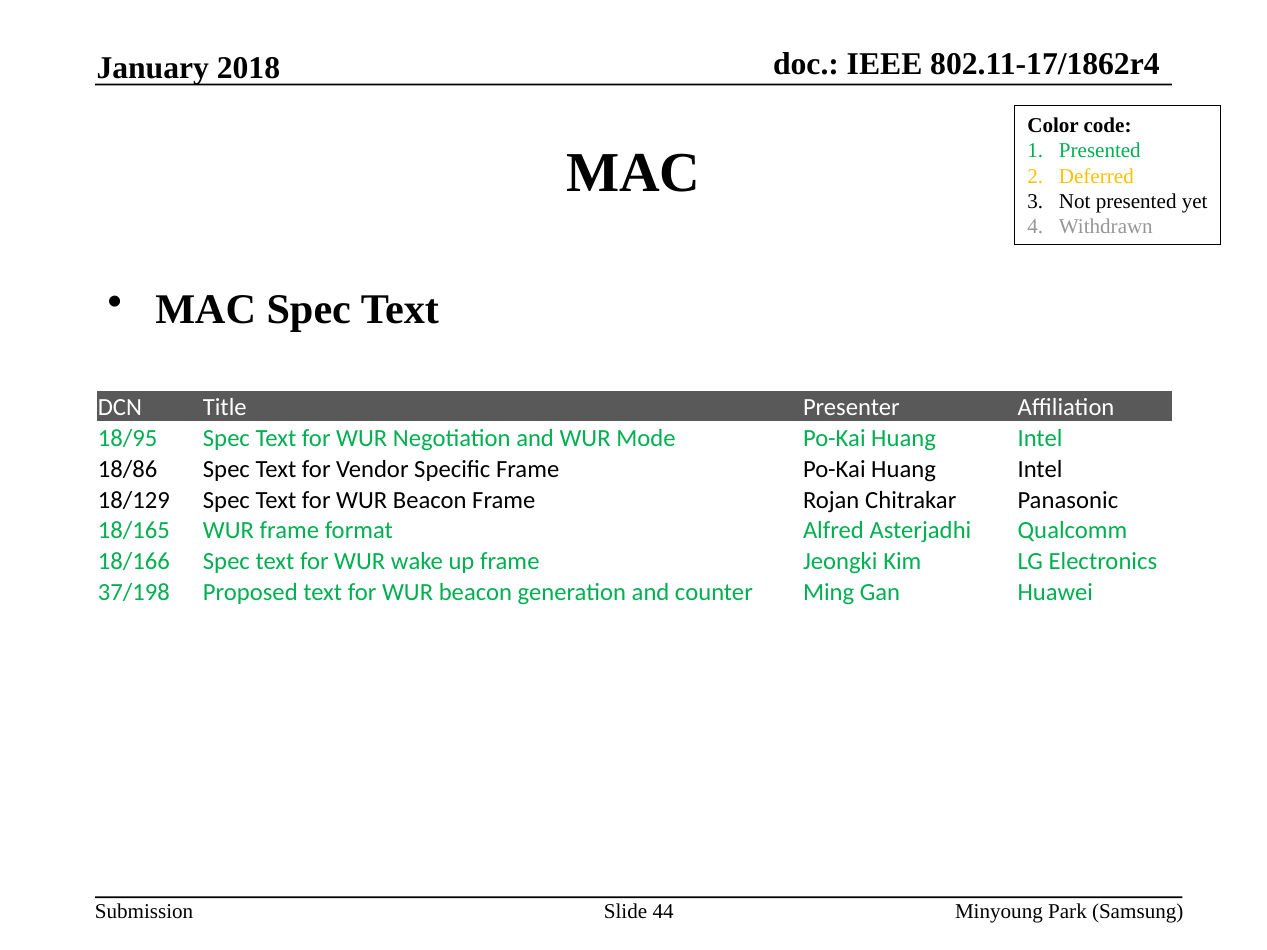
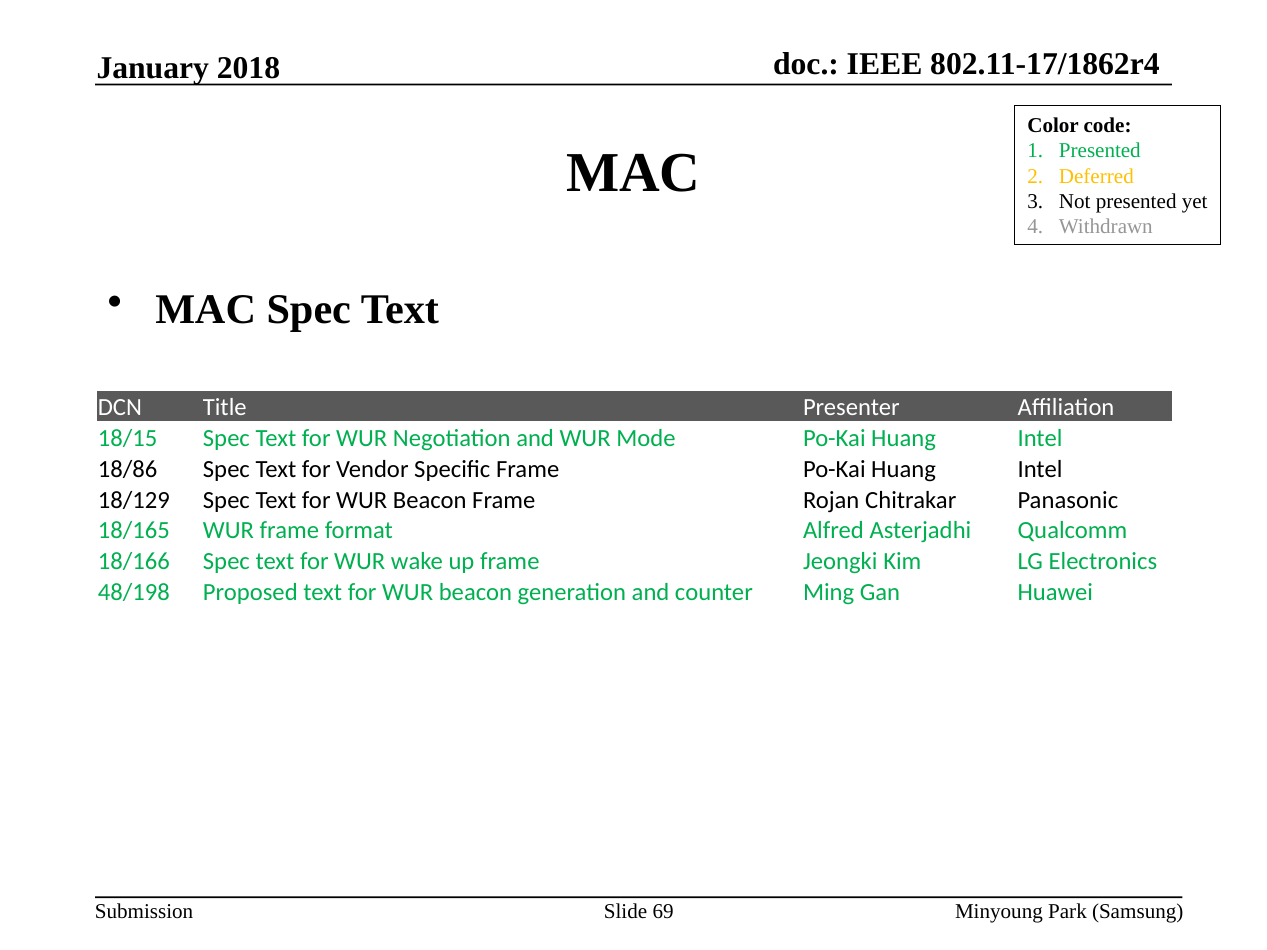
18/95: 18/95 -> 18/15 (128, 438)
37/198: 37/198 -> 48/198 (134, 593)
44: 44 -> 69 (663, 911)
